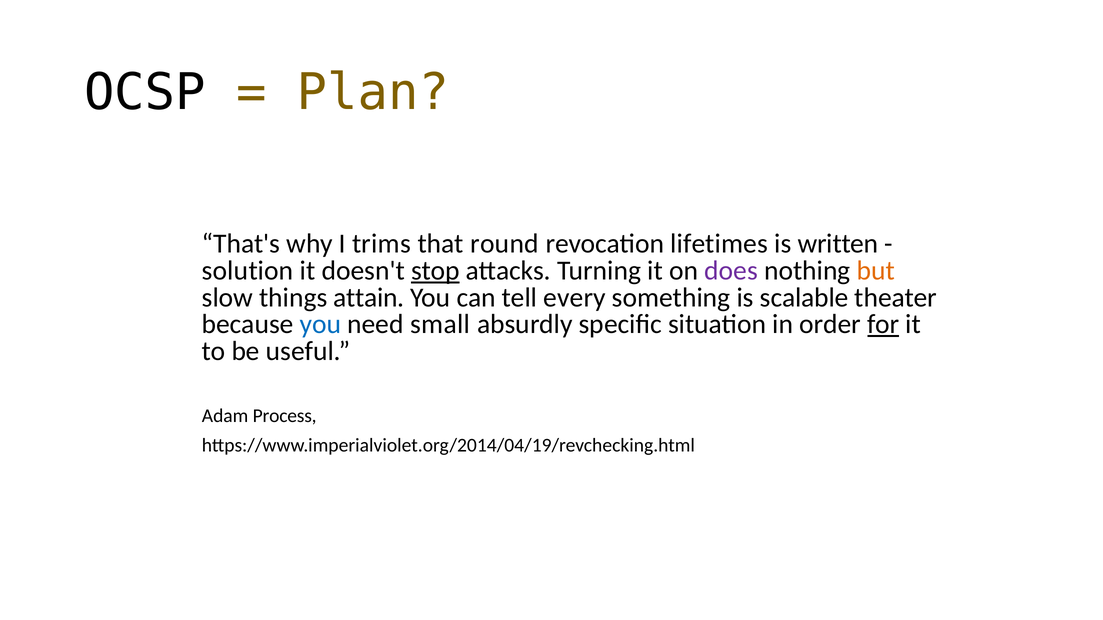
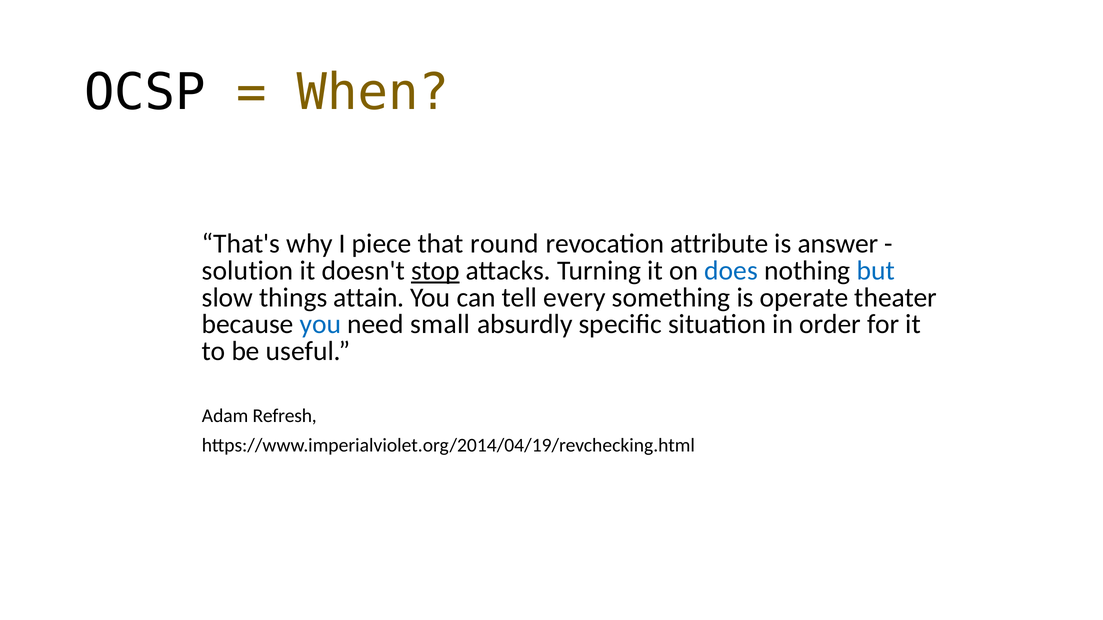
Plan: Plan -> When (373, 93)
trims: trims -> piece (382, 244)
lifetimes: lifetimes -> attribute (719, 244)
written: written -> answer (838, 244)
does colour: purple -> blue (731, 271)
but colour: orange -> blue (876, 271)
scalable: scalable -> operate (804, 298)
for underline: present -> none (883, 324)
Process: Process -> Refresh (285, 416)
